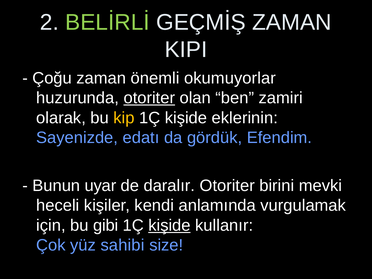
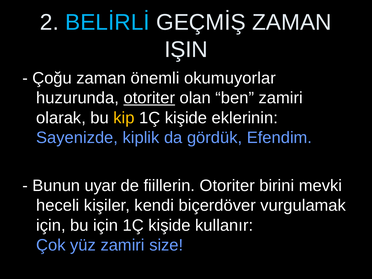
BELİRLİ colour: light green -> light blue (107, 22)
KIPI: KIPI -> IŞIN (186, 50)
edatı: edatı -> kiplik (141, 138)
daralır: daralır -> fiillerin (169, 186)
anlamında: anlamında -> biçerdöver (217, 205)
bu gibi: gibi -> için (106, 225)
kişide underline: present -> none (169, 225)
yüz sahibi: sahibi -> zamiri (123, 245)
